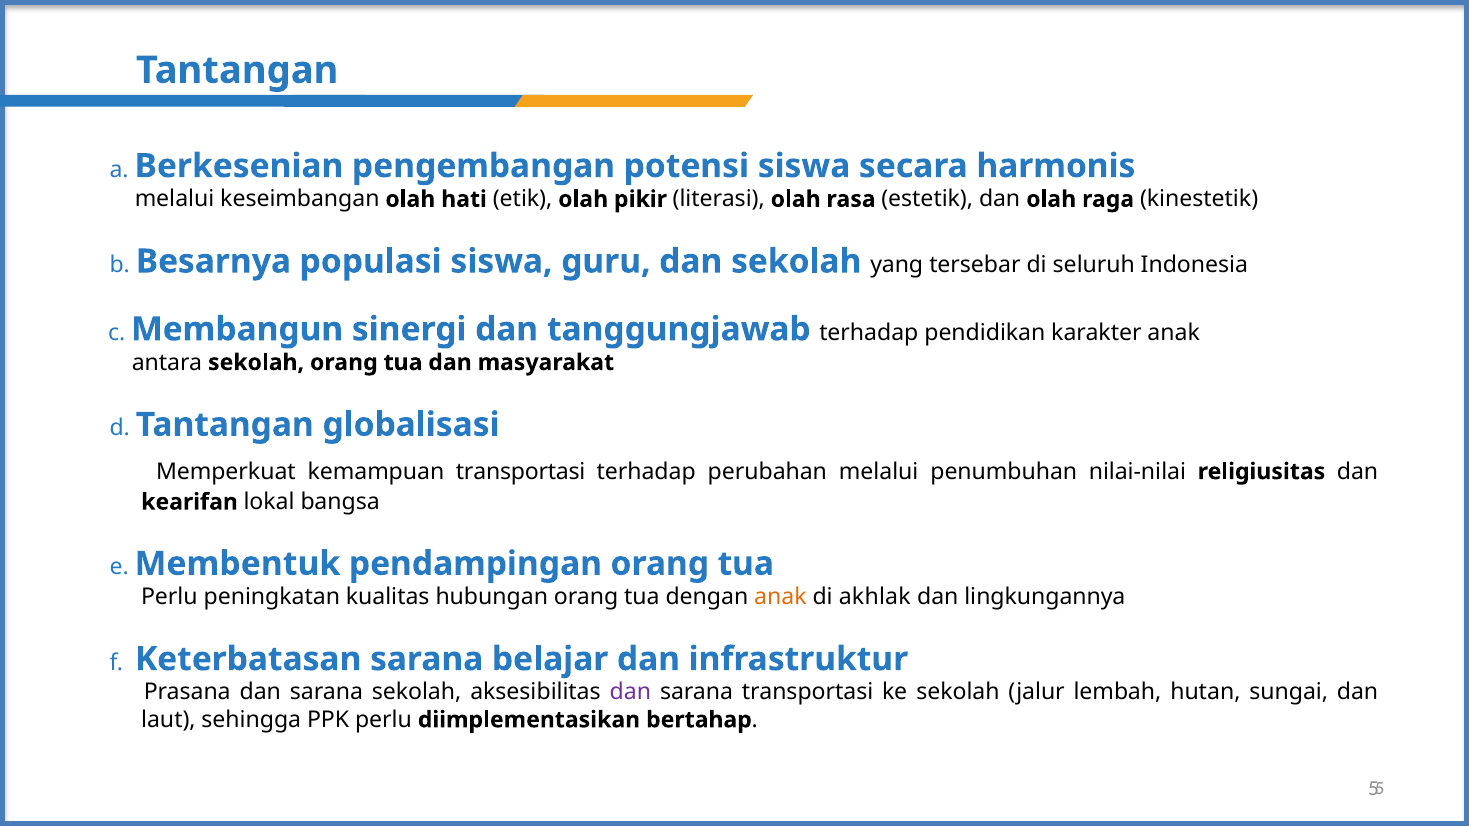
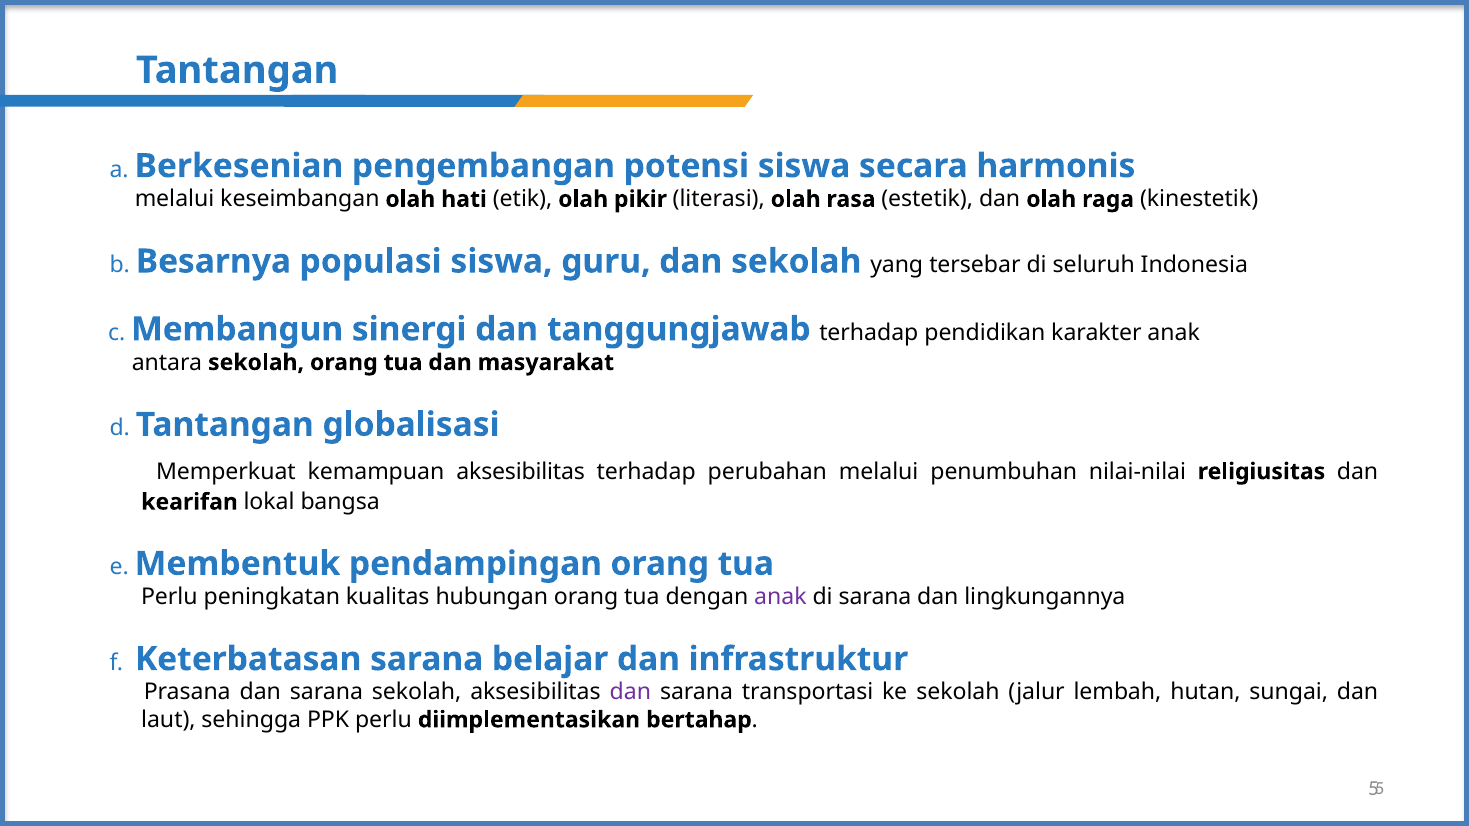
kemampuan transportasi: transportasi -> aksesibilitas (521, 472)
anak colour: orange -> purple (780, 597)
di akhlak: akhlak -> sarana (875, 597)
